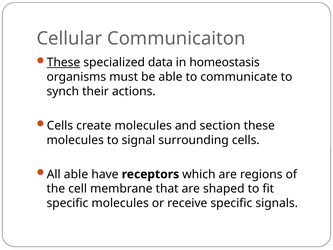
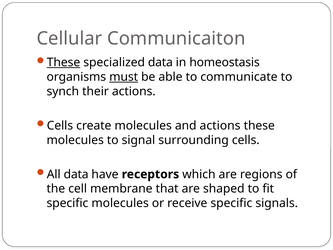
must underline: none -> present (124, 77)
and section: section -> actions (220, 125)
All able: able -> data (76, 174)
